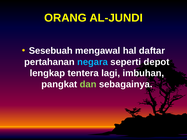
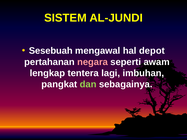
ORANG: ORANG -> SISTEM (65, 18)
daftar: daftar -> depot (152, 51)
negara colour: light blue -> pink (93, 62)
depot: depot -> awam (157, 62)
